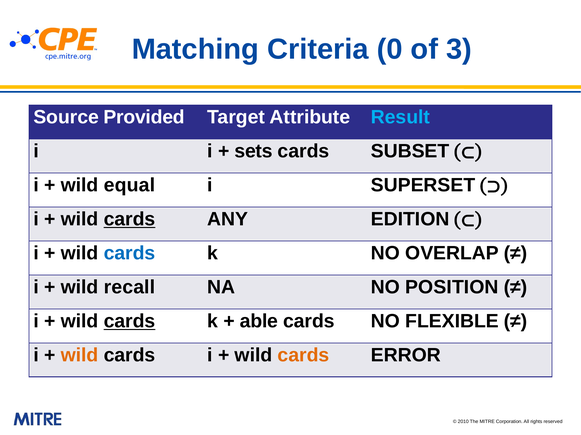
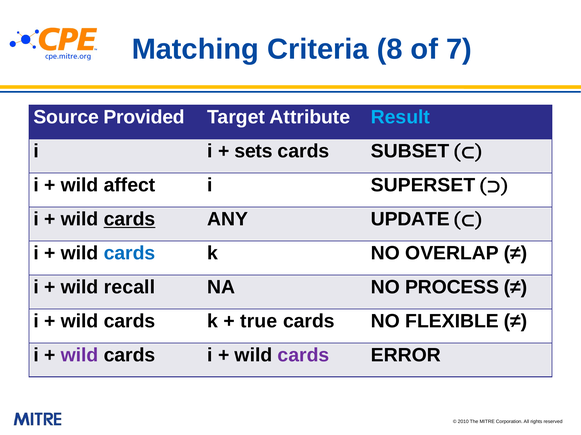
0: 0 -> 8 (390, 49)
3: 3 -> 7 (459, 49)
equal: equal -> affect (130, 186)
EDITION: EDITION -> UPDATE (410, 220)
POSITION: POSITION -> PROCESS (452, 288)
cards underline: present -> none (130, 322)
able: able -> true (259, 322)
wild colour: orange -> purple (80, 356)
cards colour: orange -> purple (303, 356)
